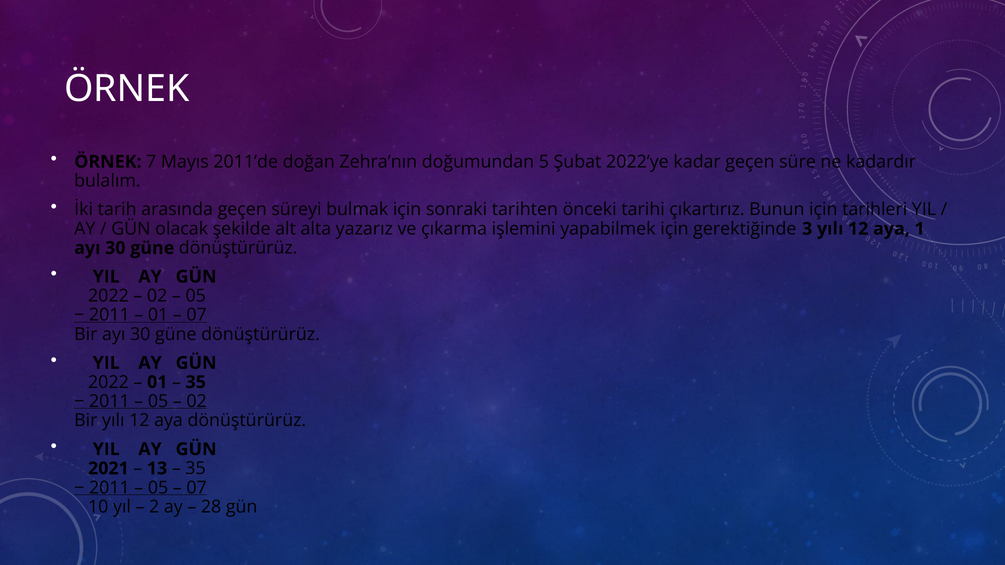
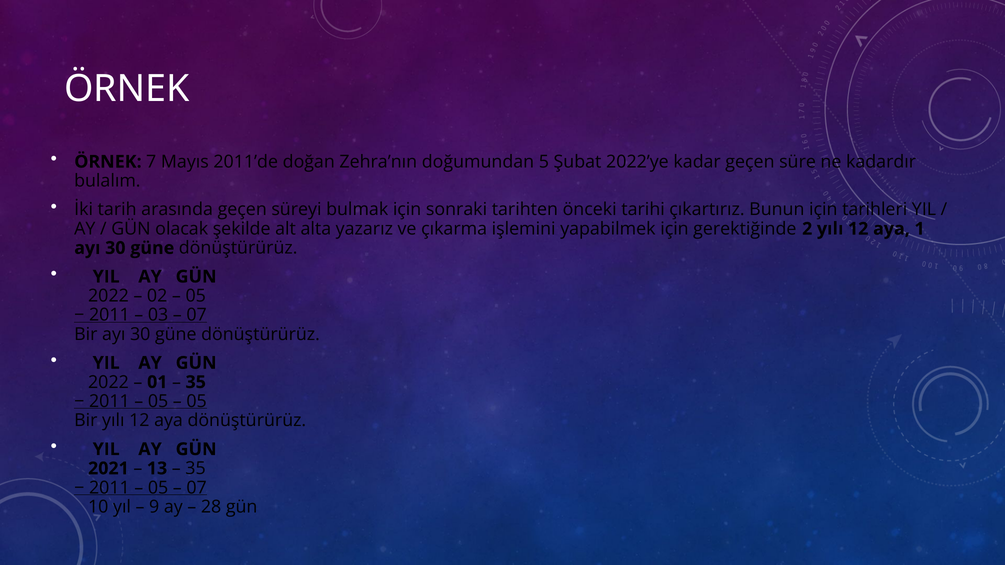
3: 3 -> 2 (807, 229)
01: 01 -> 03 (158, 315)
02: 02 -> 05 (197, 402)
2: 2 -> 9 (154, 507)
